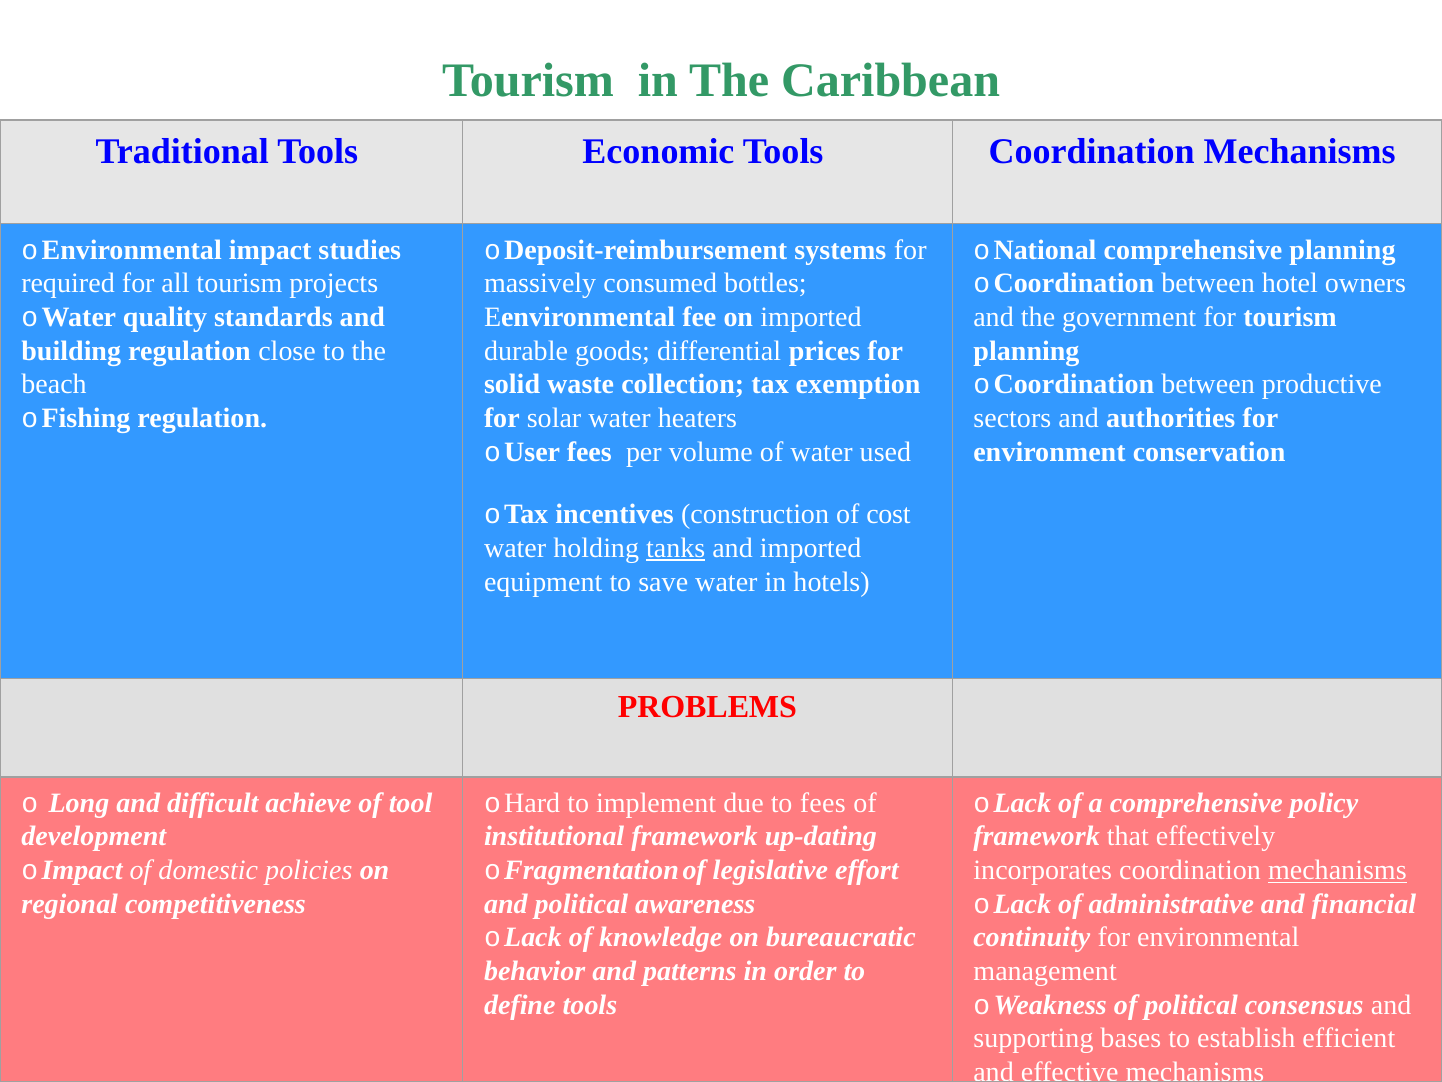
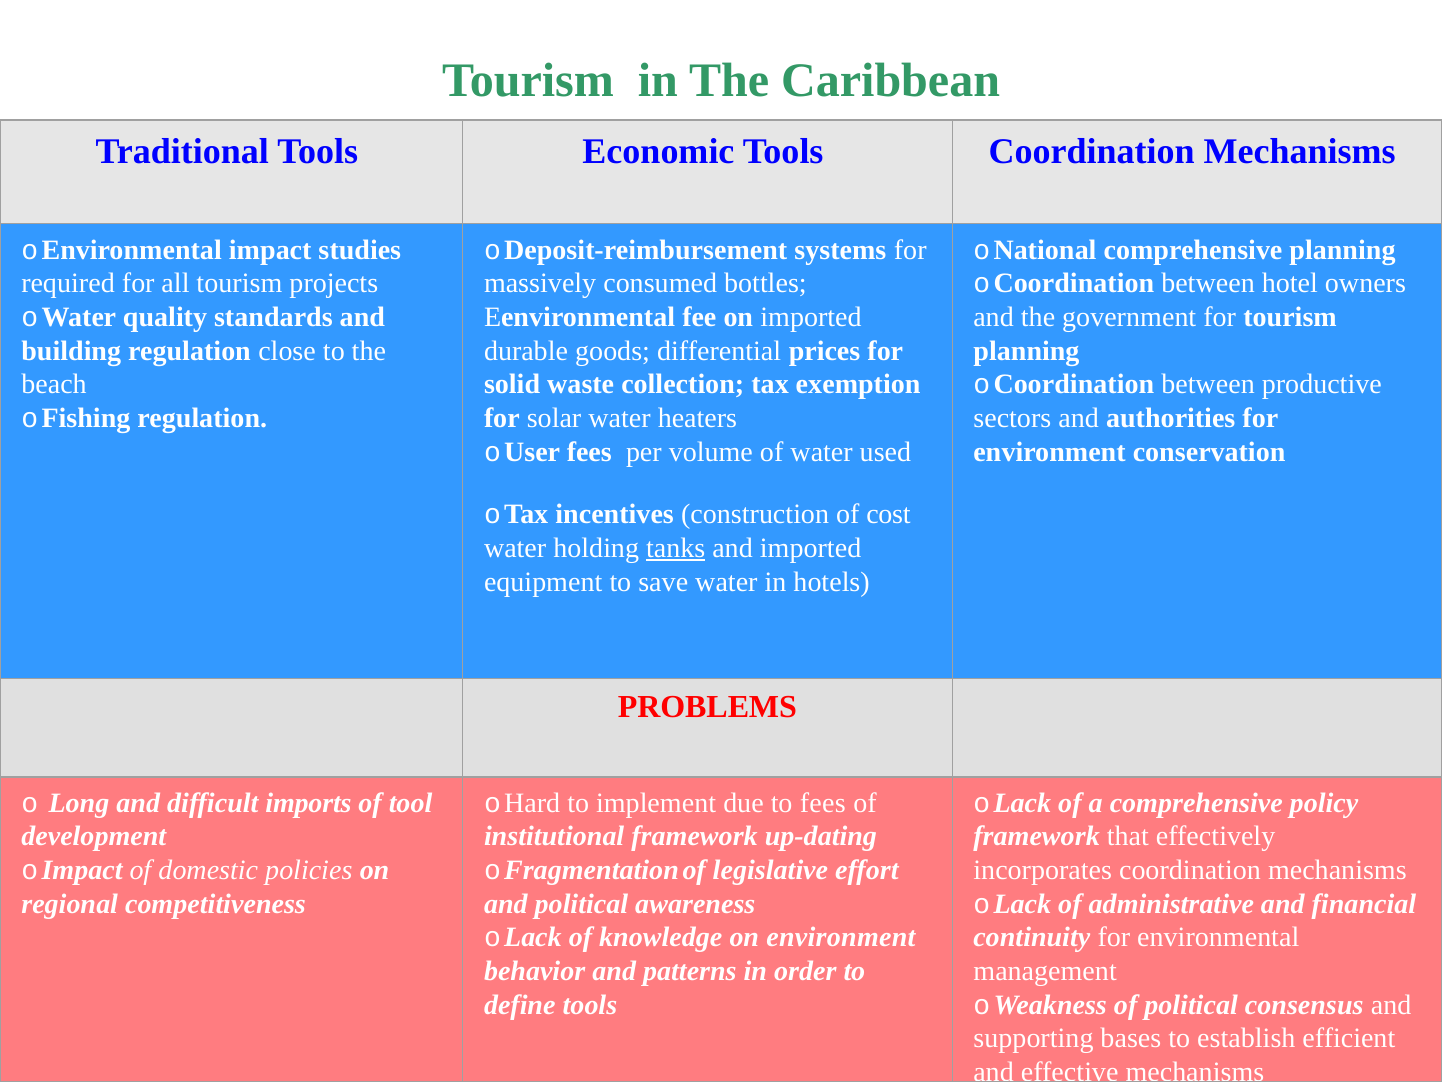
achieve: achieve -> imports (308, 803)
mechanisms underline: present -> none (1337, 870)
on bureaucratic: bureaucratic -> environment (841, 937)
